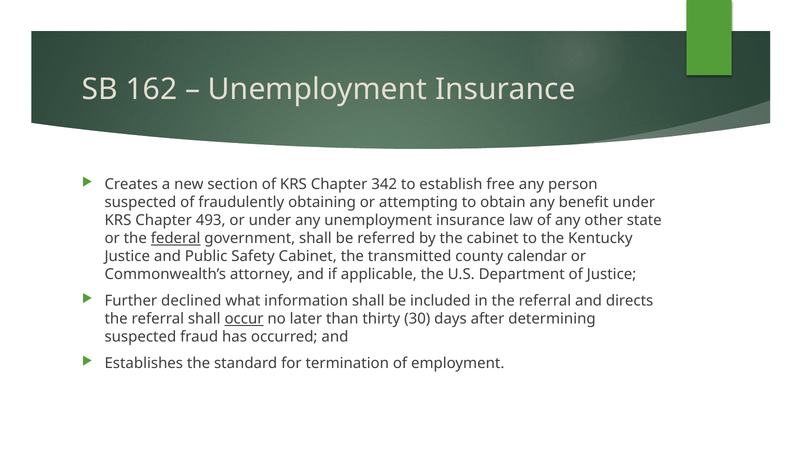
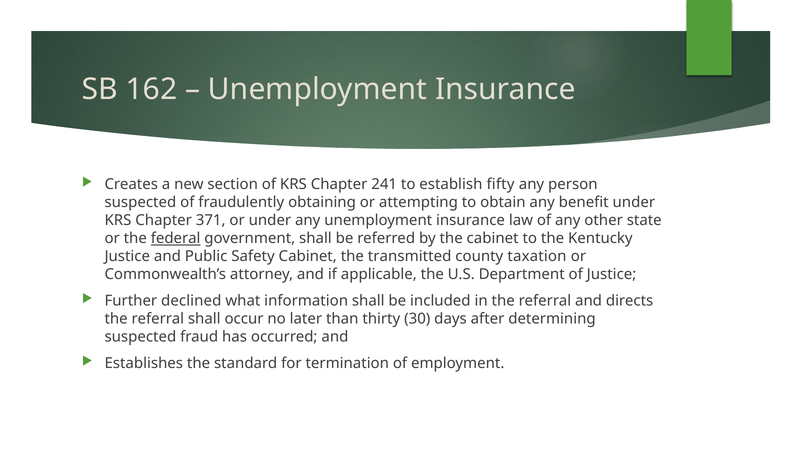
342: 342 -> 241 (384, 184)
free: free -> fifty (500, 184)
493: 493 -> 371 (211, 220)
calendar: calendar -> taxation (537, 257)
occur underline: present -> none (244, 319)
